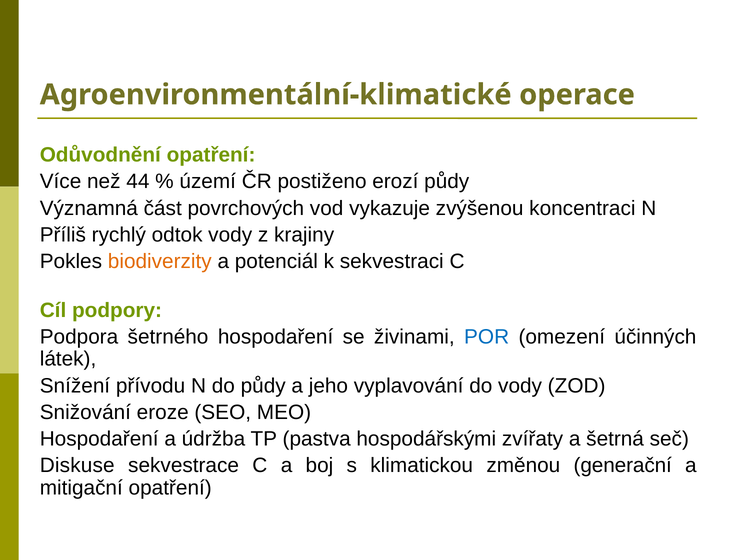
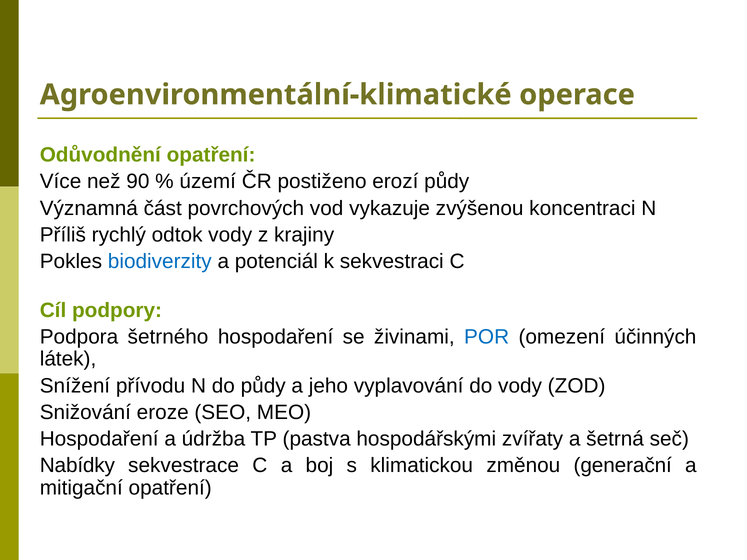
44: 44 -> 90 (138, 182)
biodiverzity colour: orange -> blue (160, 261)
Diskuse: Diskuse -> Nabídky (77, 466)
